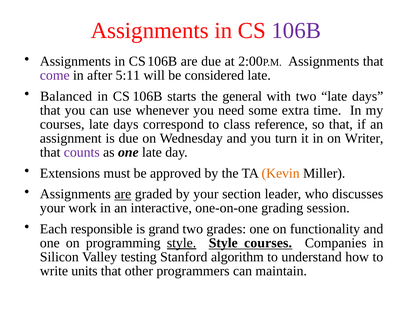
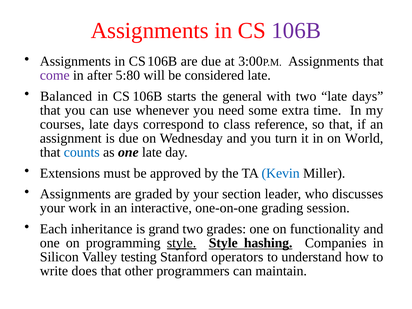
2:00: 2:00 -> 3:00 (250, 61)
5:11: 5:11 -> 5:80 (128, 75)
Writer: Writer -> World (364, 138)
counts colour: purple -> blue (82, 152)
Kevin colour: orange -> blue (281, 173)
are underline: present -> none (123, 194)
responsible: responsible -> inheritance (102, 229)
Style courses: courses -> hashing (268, 243)
algorithm: algorithm -> operators (237, 257)
units: units -> does (84, 271)
